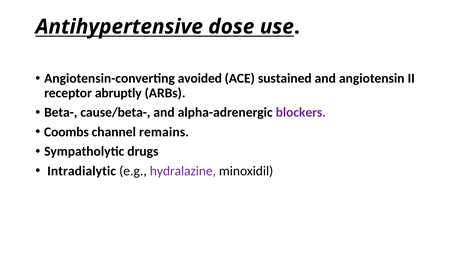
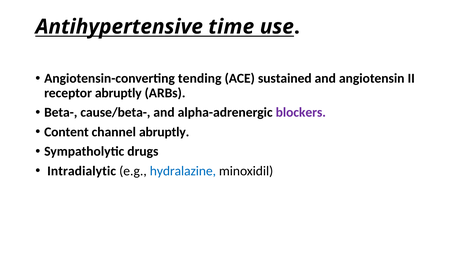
dose: dose -> time (231, 27)
avoided: avoided -> tending (200, 79)
Coombs: Coombs -> Content (66, 132)
channel remains: remains -> abruptly (164, 132)
hydralazine colour: purple -> blue (183, 171)
